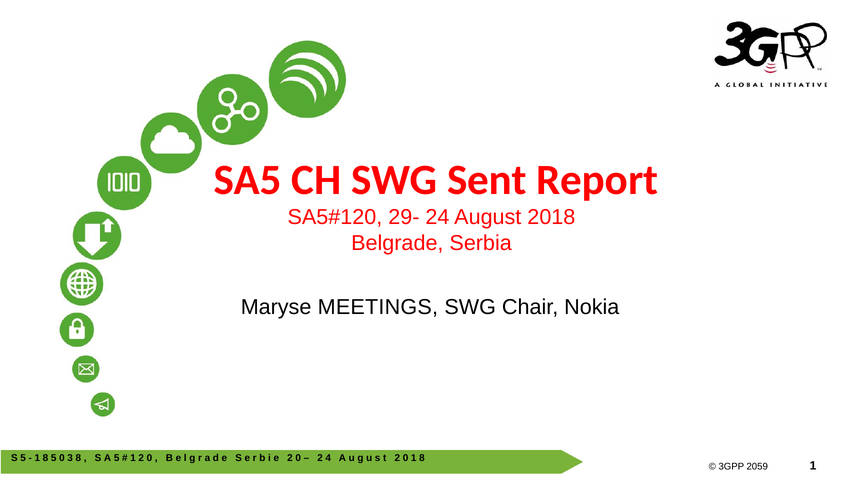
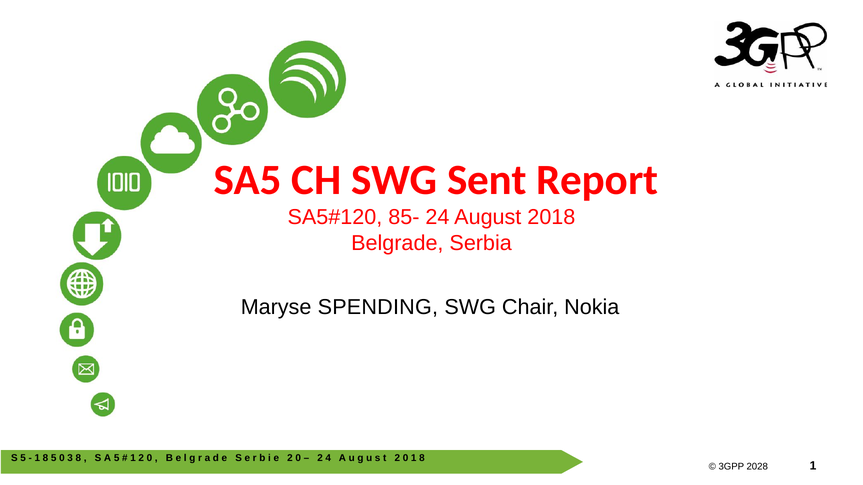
29-: 29- -> 85- (404, 217)
MEETINGS: MEETINGS -> SPENDING (378, 307)
2059: 2059 -> 2028 (757, 467)
